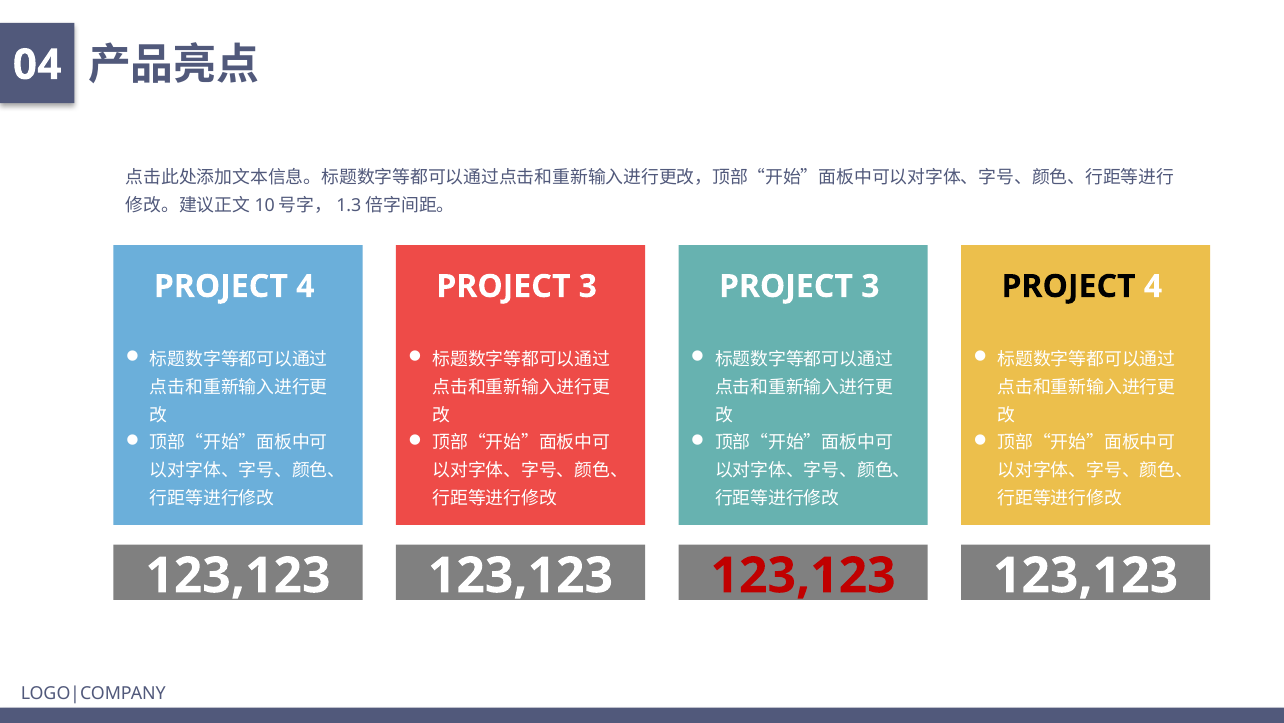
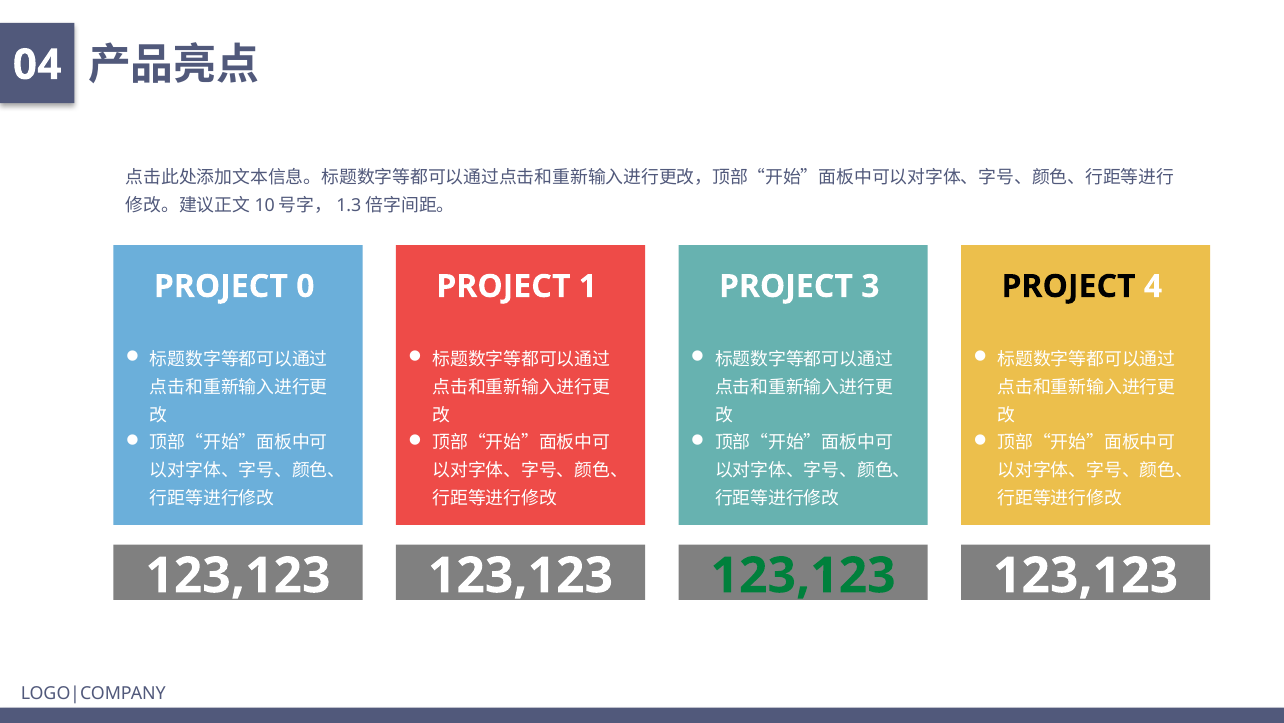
4: 4 -> 0 (305, 286)
3: 3 -> 1 (588, 286)
123,123 colour: red -> green (803, 575)
